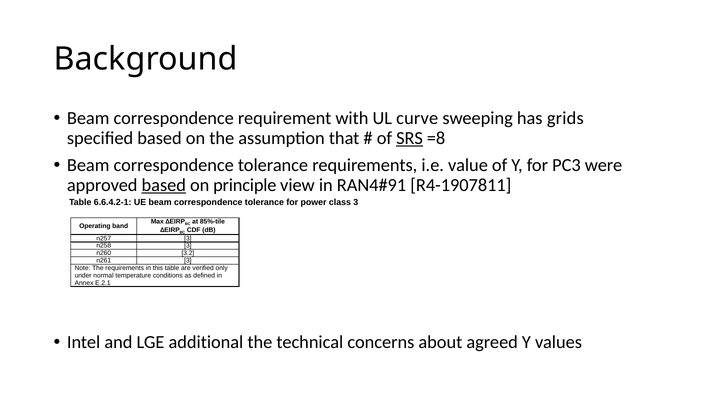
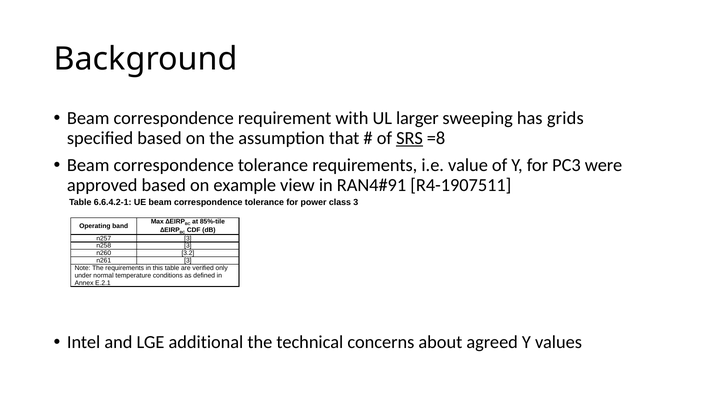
curve: curve -> larger (417, 118)
based underline: present -> none (164, 185)
principle: principle -> example (245, 185)
R4-1907811: R4-1907811 -> R4-1907511 (461, 185)
